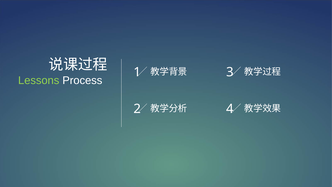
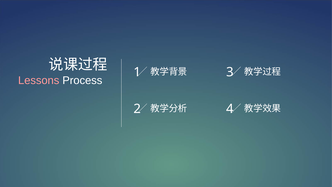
Lessons colour: light green -> pink (39, 80)
